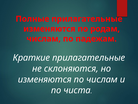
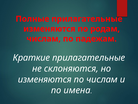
чиста: чиста -> имена (77, 90)
